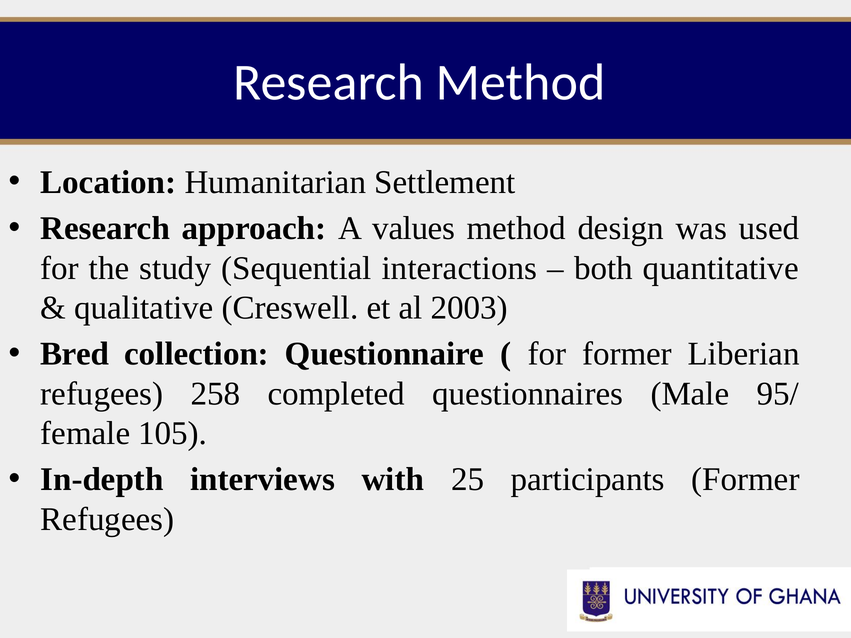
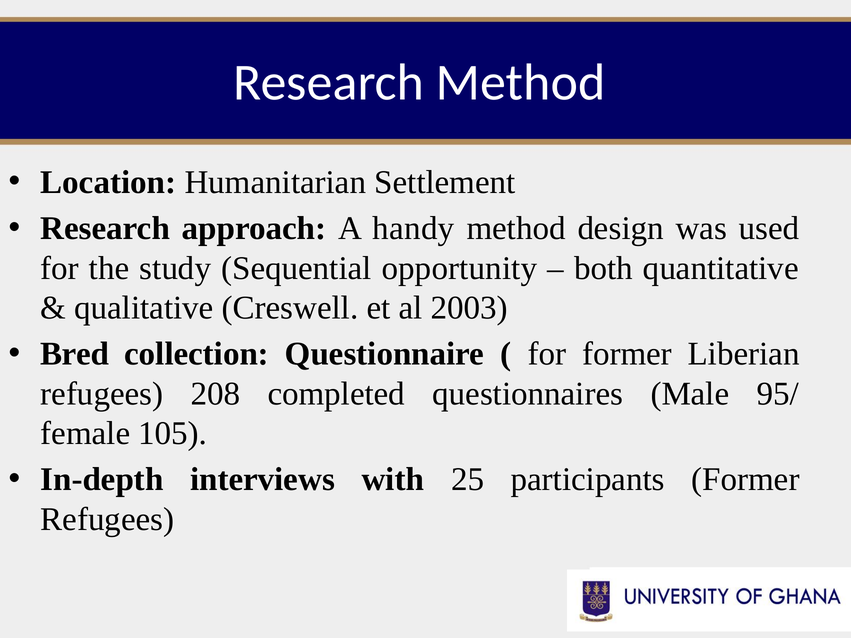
values: values -> handy (413, 229)
interactions: interactions -> opportunity (459, 268)
258: 258 -> 208 (215, 394)
